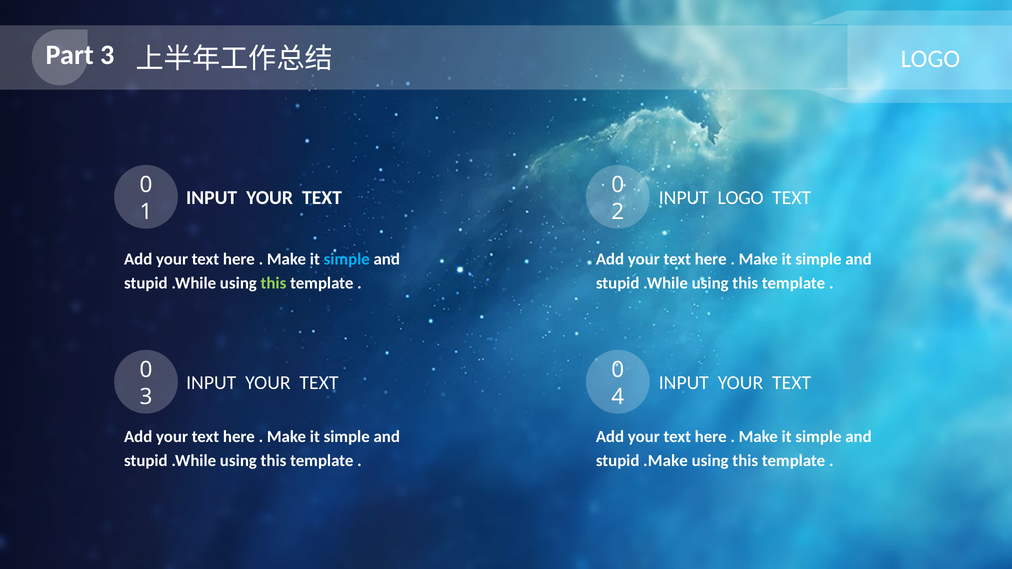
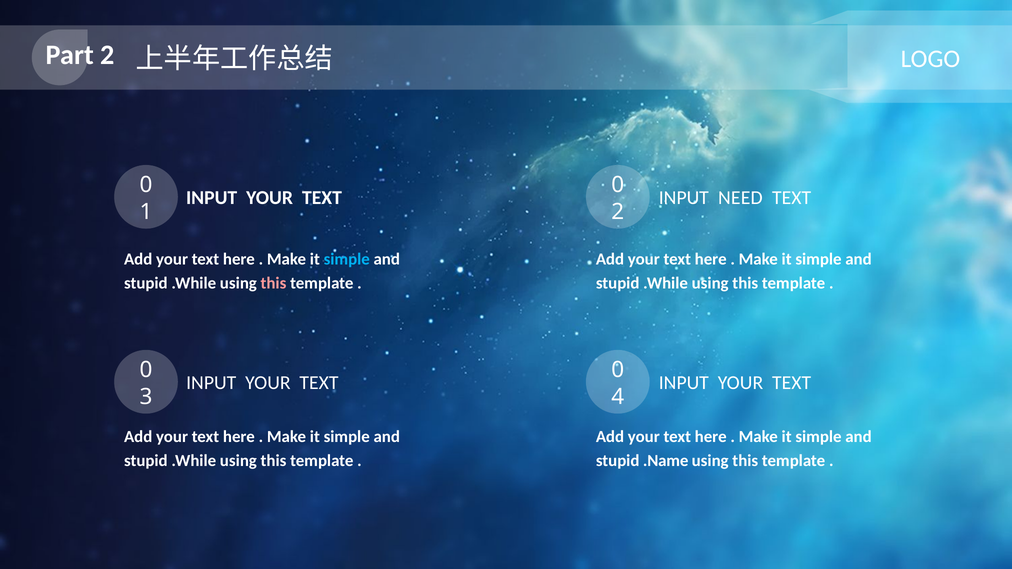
Part 3: 3 -> 2 (107, 55)
INPUT LOGO: LOGO -> NEED (740, 198)
this colour: light green -> pink (273, 283)
.Make: .Make -> .Name (666, 461)
